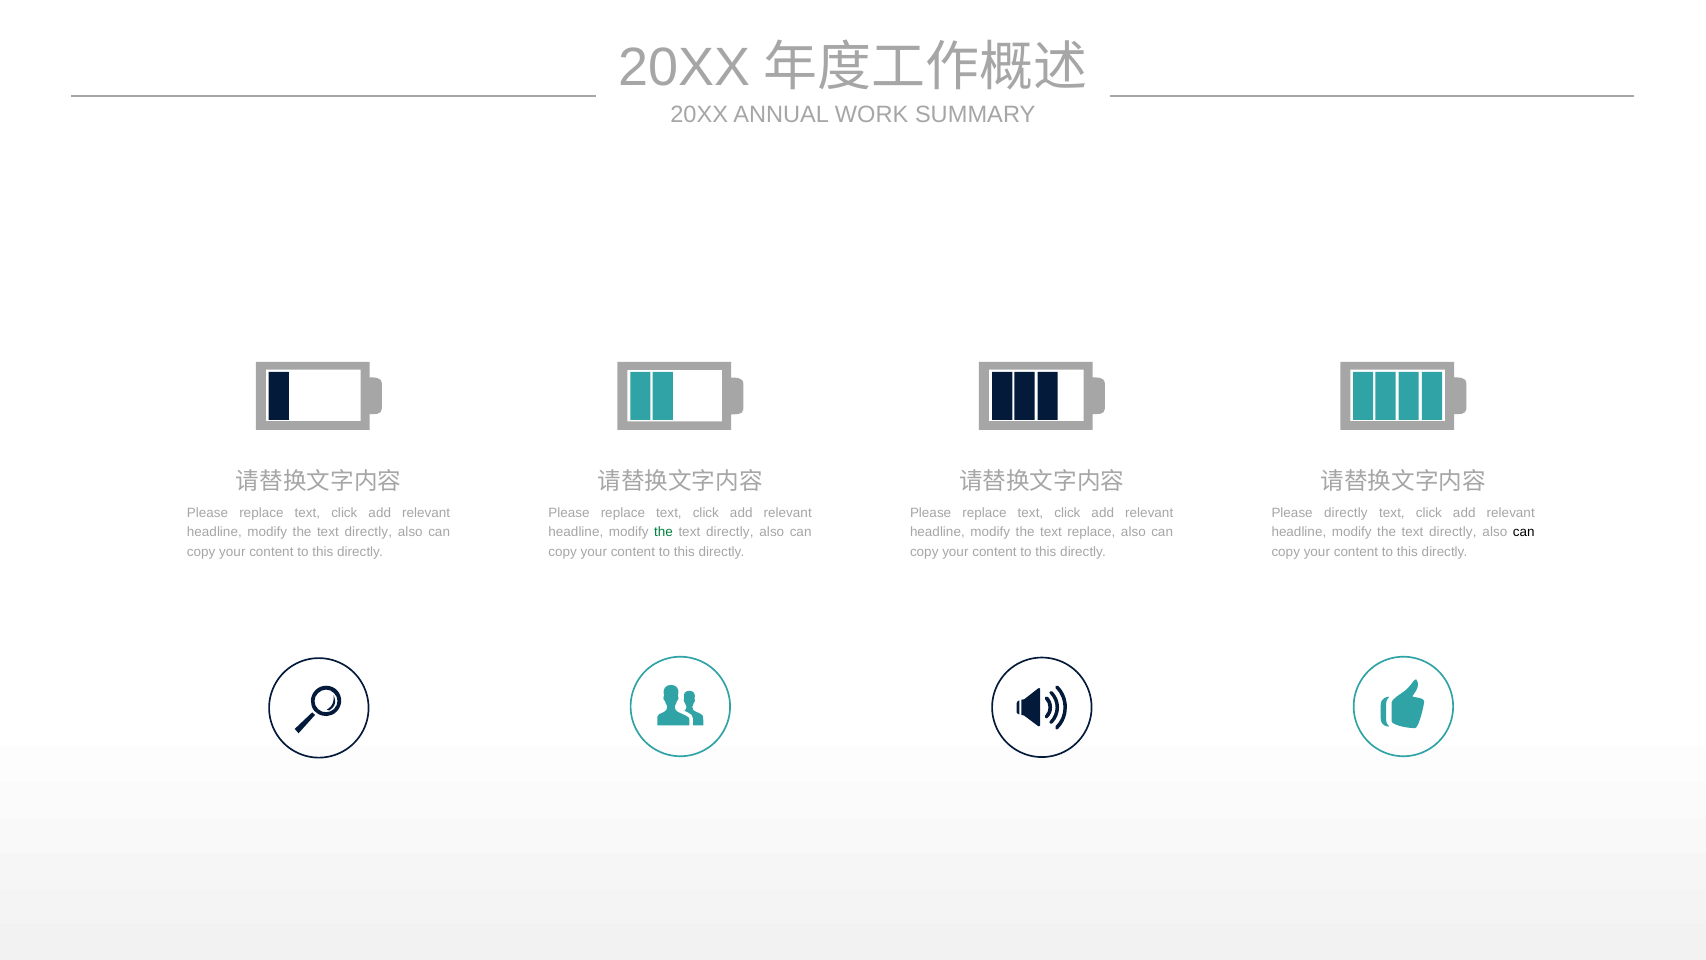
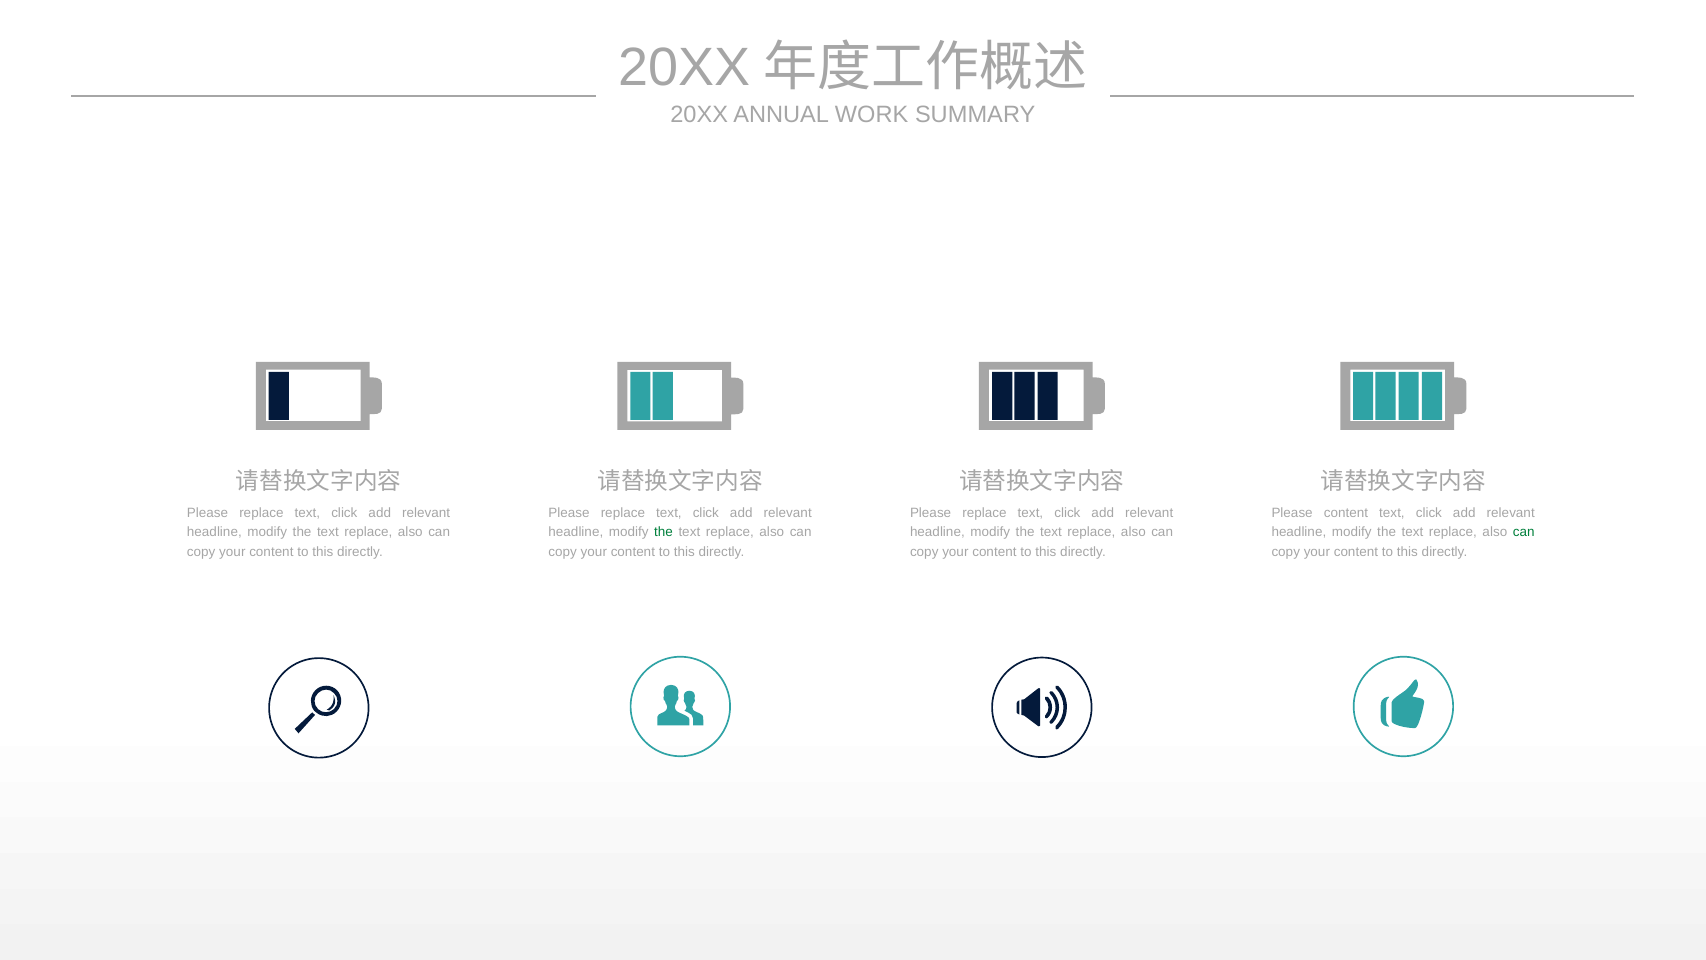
Please directly: directly -> content (1346, 513)
directly: directly -> replace (368, 532)
directly: directly -> replace (730, 532)
directly: directly -> replace (1453, 532)
can colour: black -> green (1524, 532)
